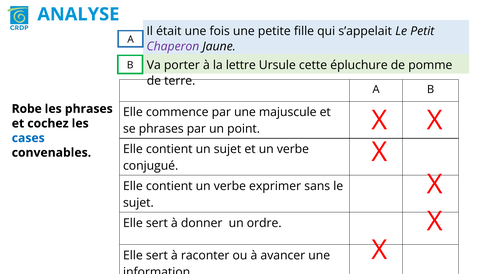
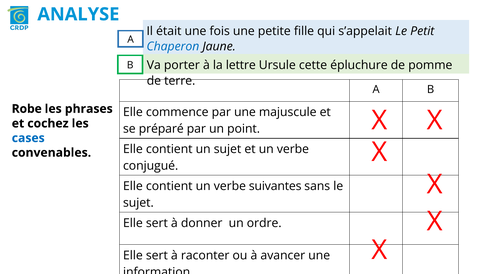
Chaperon colour: purple -> blue (173, 47)
se phrases: phrases -> préparé (161, 129)
exprimer: exprimer -> suivantes (275, 186)
